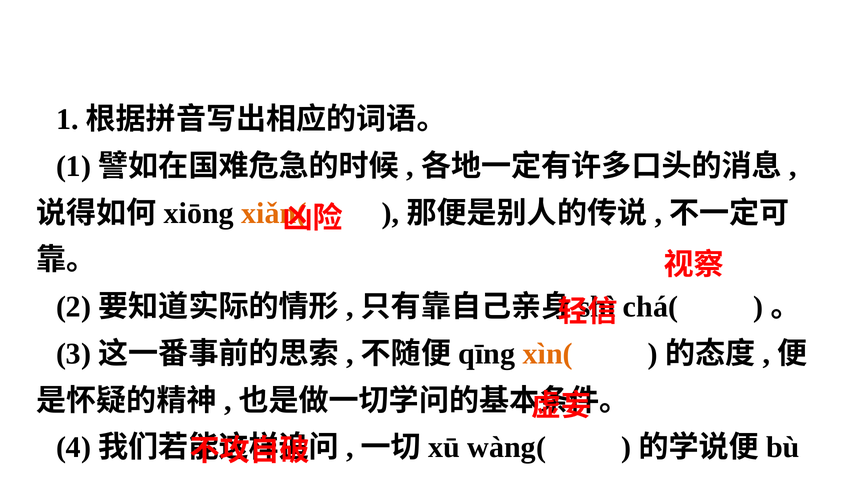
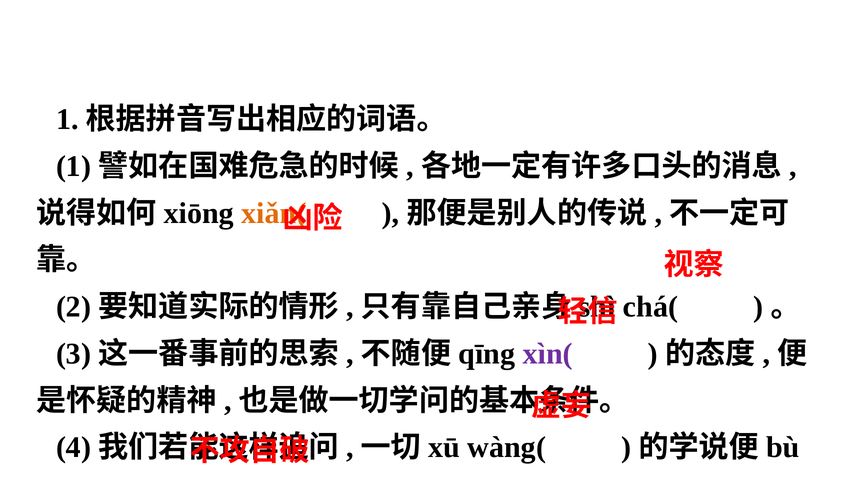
xìn( colour: orange -> purple (548, 354)
